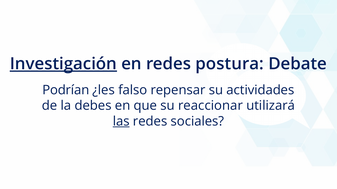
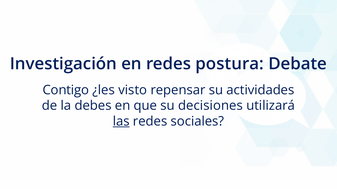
Investigación underline: present -> none (63, 64)
Podrían: Podrían -> Contigo (66, 90)
falso: falso -> visto (133, 90)
reaccionar: reaccionar -> decisiones (210, 106)
